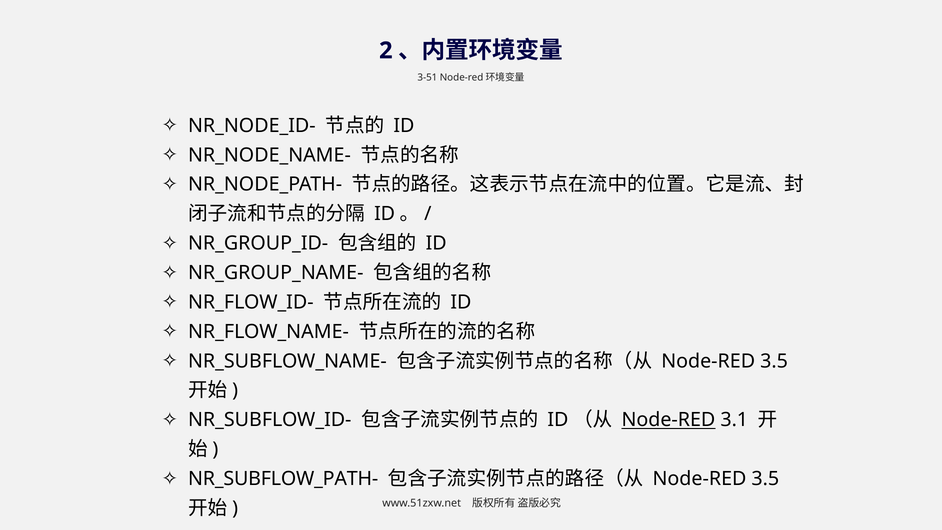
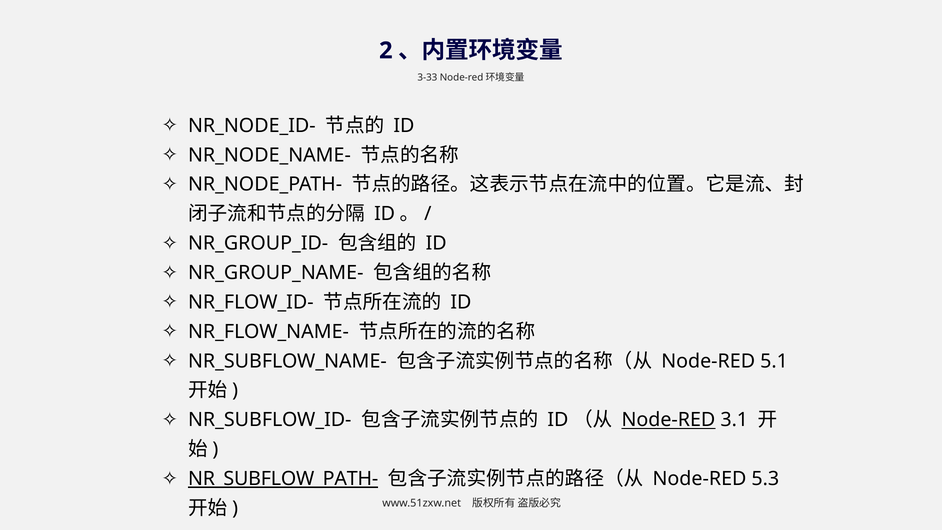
3-51: 3-51 -> 3-33 (427, 77)
3.5: 3.5 -> 5.1 (774, 361)
NR_SUBFLOW_PATH- underline: none -> present (283, 479)
3.5: 3.5 -> 5.3 (765, 479)
